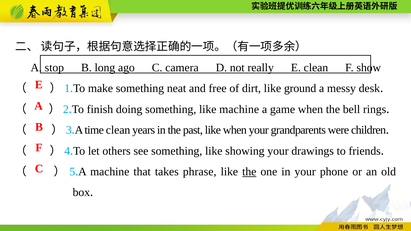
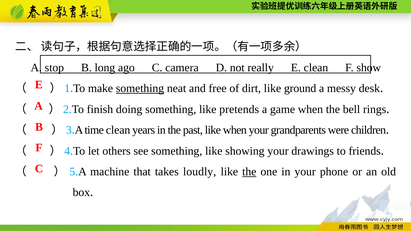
something underline: none -> present (140, 89)
like machine: machine -> pretends (239, 109)
phrase: phrase -> loudly (200, 172)
